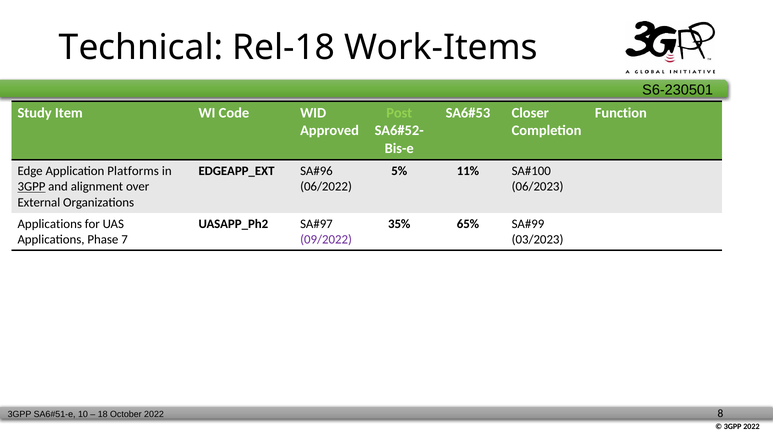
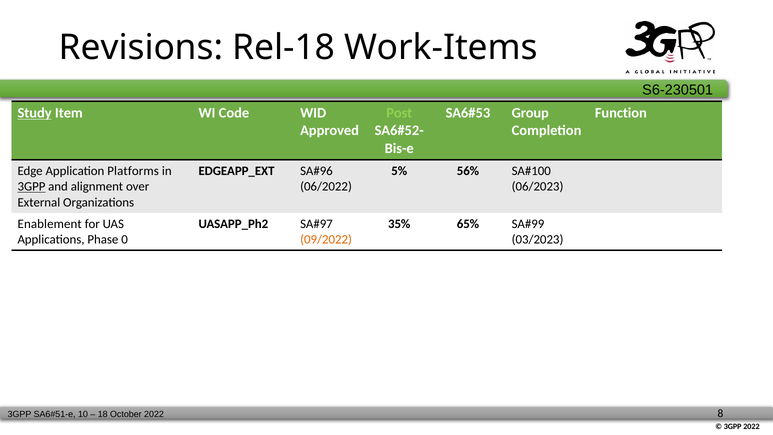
Technical: Technical -> Revisions (141, 48)
Study underline: none -> present (35, 113)
Closer: Closer -> Group (530, 113)
11%: 11% -> 56% (468, 171)
Applications: Applications -> Enablement (50, 224)
7: 7 -> 0 (125, 240)
09/2022 colour: purple -> orange (326, 240)
